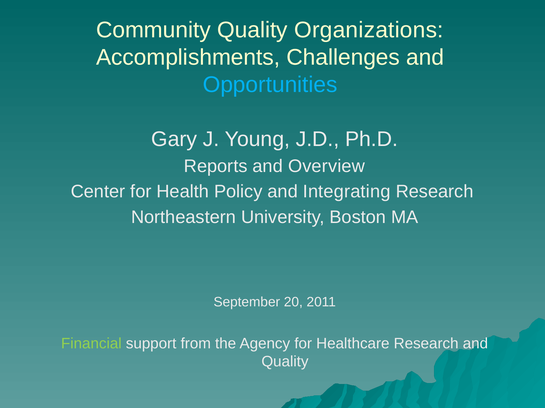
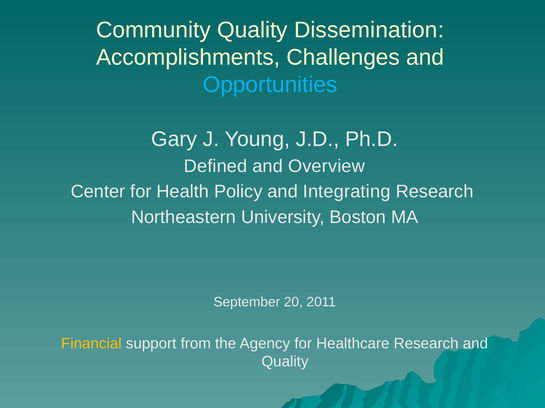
Organizations: Organizations -> Dissemination (369, 30)
Reports: Reports -> Defined (216, 167)
Financial colour: light green -> yellow (91, 344)
